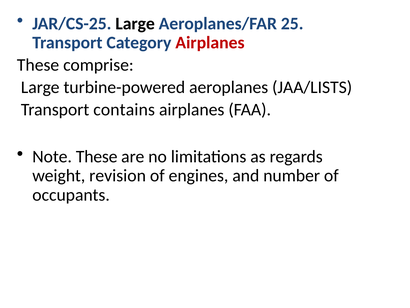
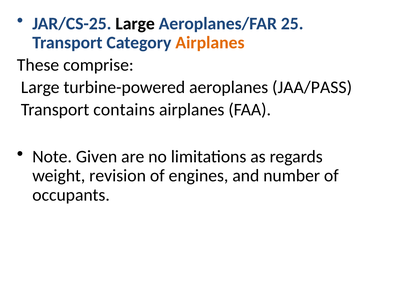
Airplanes colour: red -> orange (210, 43)
JAA/LISTS: JAA/LISTS -> JAA/PASS (312, 87)
Note These: These -> Given (97, 156)
